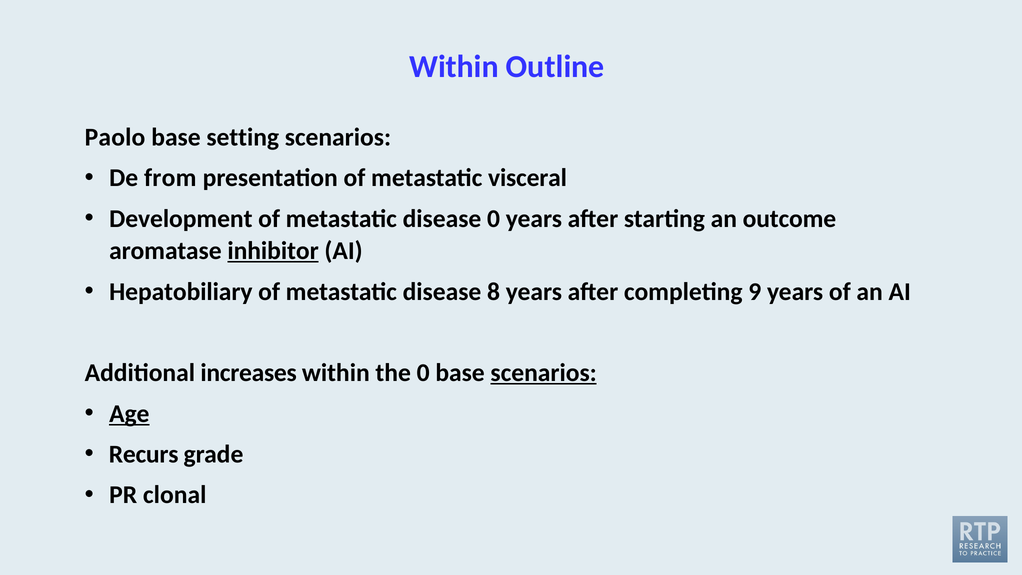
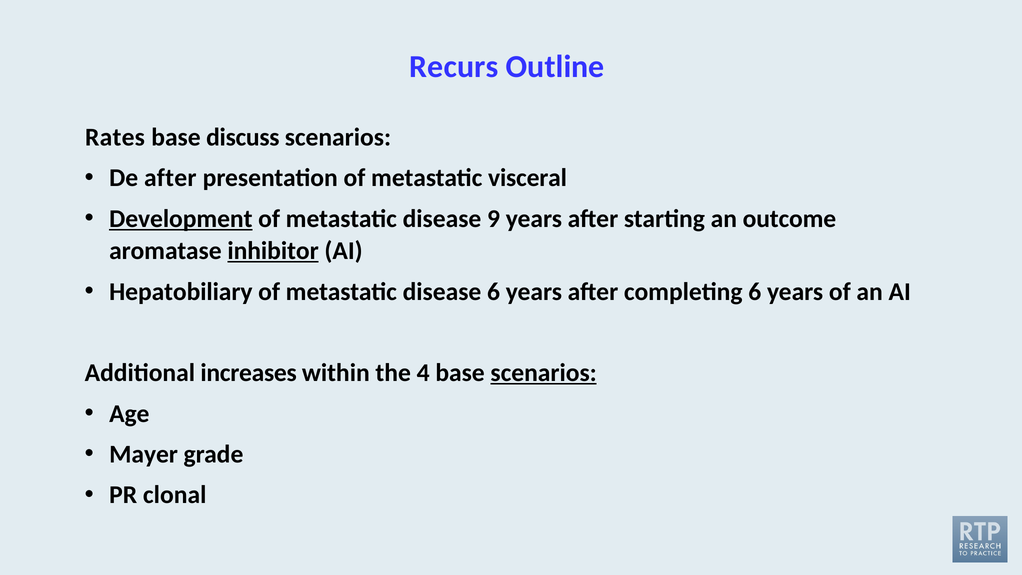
Within: Within -> Recurs (454, 67)
Paolo: Paolo -> Rates (115, 137)
setting: setting -> discuss (243, 137)
De from: from -> after (170, 178)
Development underline: none -> present (181, 219)
disease 0: 0 -> 9 (493, 219)
disease 8: 8 -> 6 (493, 292)
completing 9: 9 -> 6 (755, 292)
the 0: 0 -> 4 (423, 373)
Age underline: present -> none (129, 414)
Recurs: Recurs -> Mayer (144, 454)
